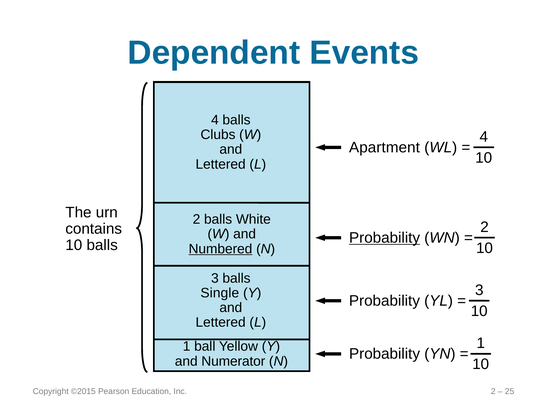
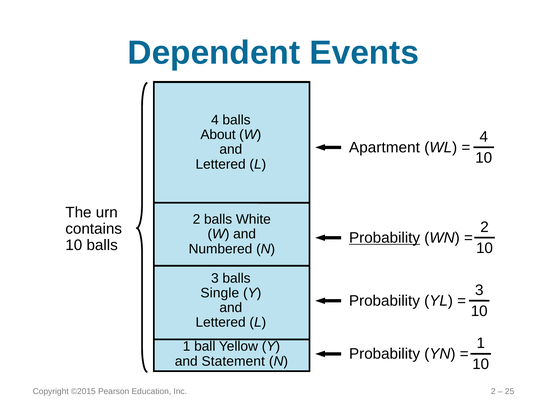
Clubs: Clubs -> About (218, 135)
Numbered underline: present -> none (220, 249)
Numerator: Numerator -> Statement (233, 361)
